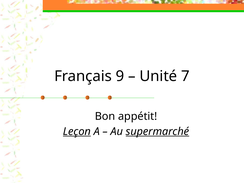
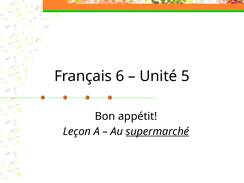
9: 9 -> 6 (120, 76)
7: 7 -> 5 (185, 76)
Leçon underline: present -> none (77, 131)
